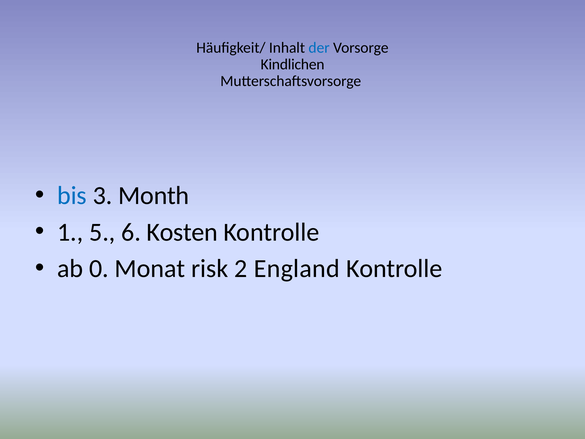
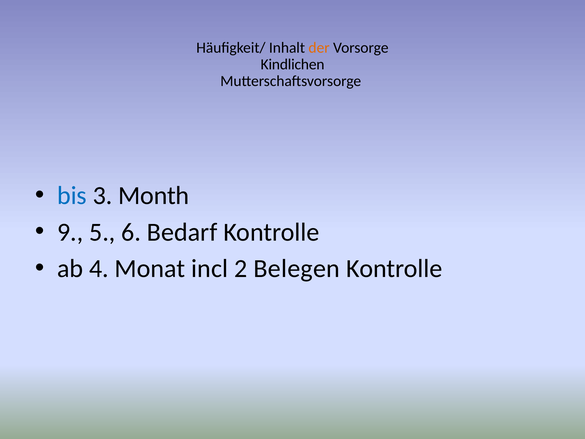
der colour: blue -> orange (319, 48)
1: 1 -> 9 (70, 232)
Kosten: Kosten -> Bedarf (182, 232)
0: 0 -> 4 (99, 268)
risk: risk -> incl (210, 268)
England: England -> Belegen (297, 268)
